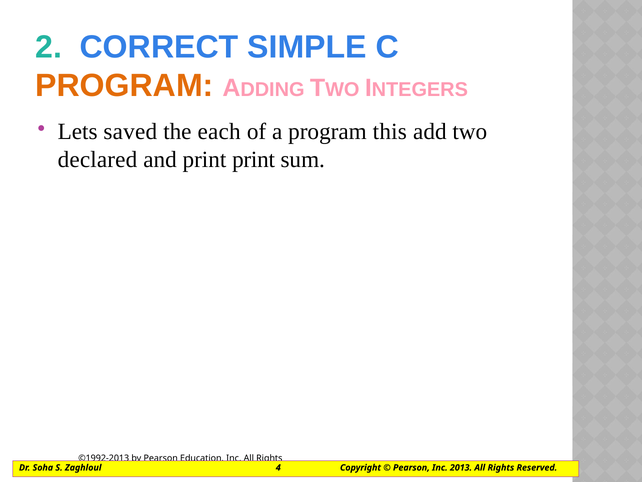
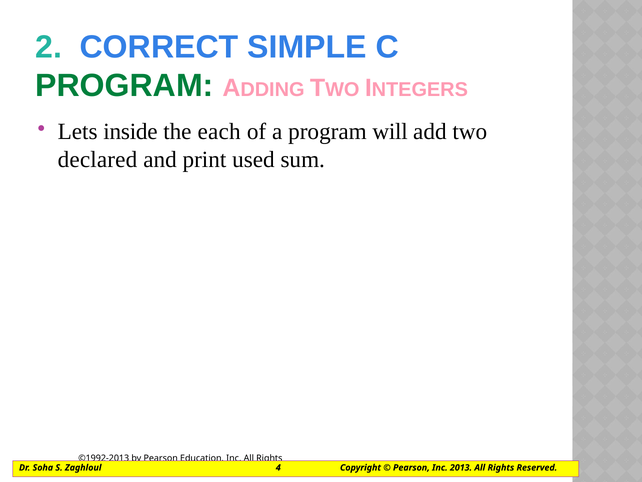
PROGRAM colour: orange -> green (124, 86)
saved: saved -> inside (130, 132)
this: this -> will (390, 132)
print print: print -> used (253, 159)
